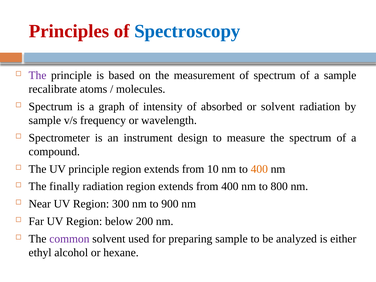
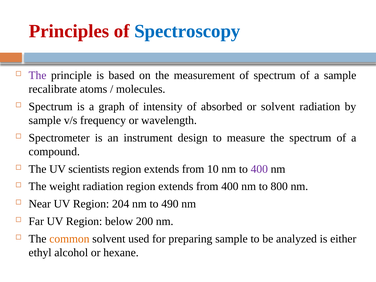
UV principle: principle -> scientists (89, 169)
400 colour: orange -> purple (259, 169)
finally: finally -> weight (65, 186)
300: 300 -> 204 (121, 204)
900: 900 -> 490 (170, 204)
common colour: purple -> orange (69, 239)
